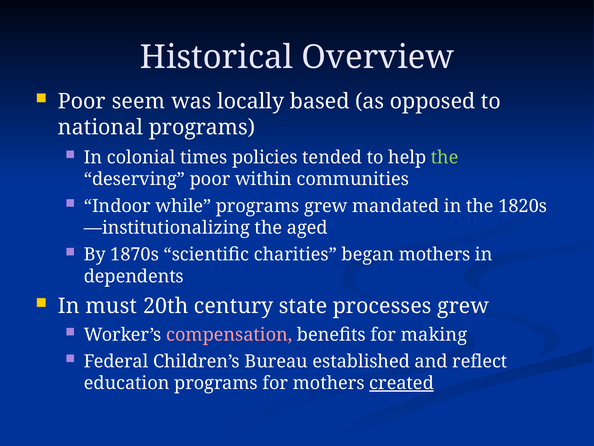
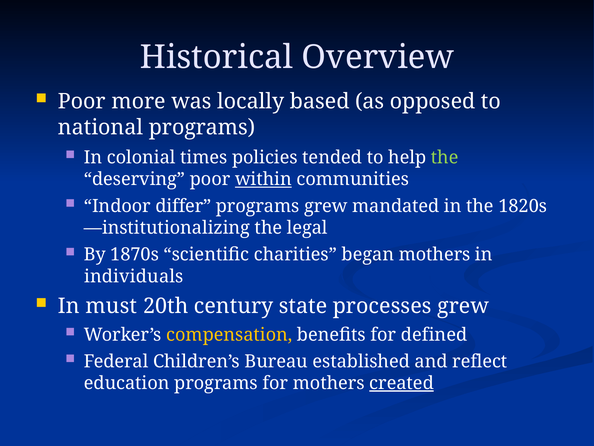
seem: seem -> more (139, 101)
within underline: none -> present (263, 179)
while: while -> differ (183, 206)
aged: aged -> legal (307, 228)
dependents: dependents -> individuals (134, 276)
compensation colour: pink -> yellow (229, 334)
making: making -> defined (434, 334)
